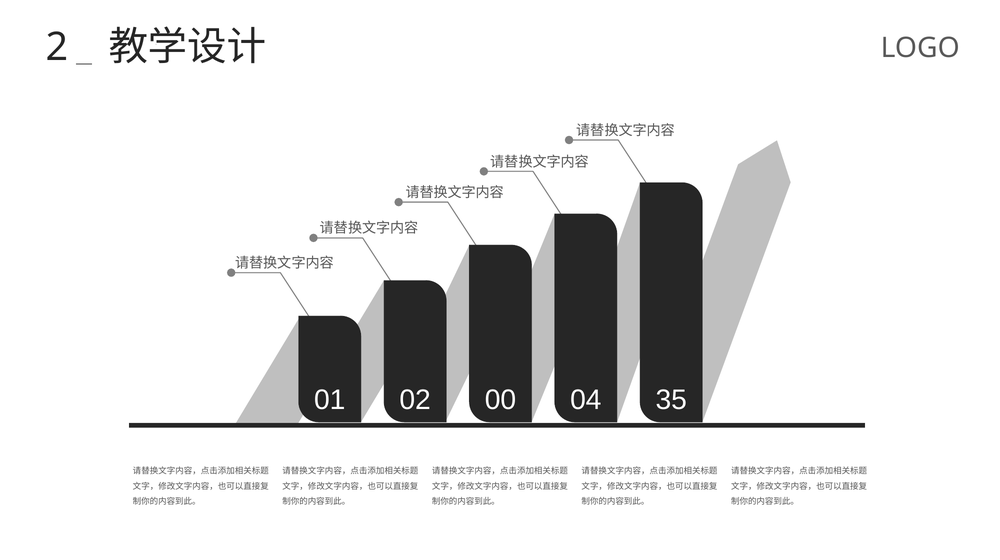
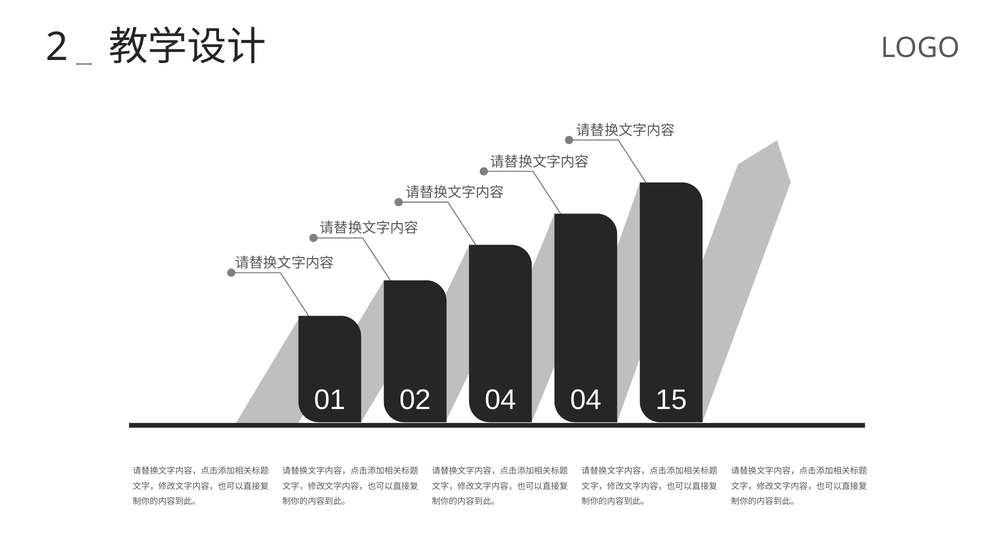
02 00: 00 -> 04 (500, 400)
35: 35 -> 15 (671, 400)
